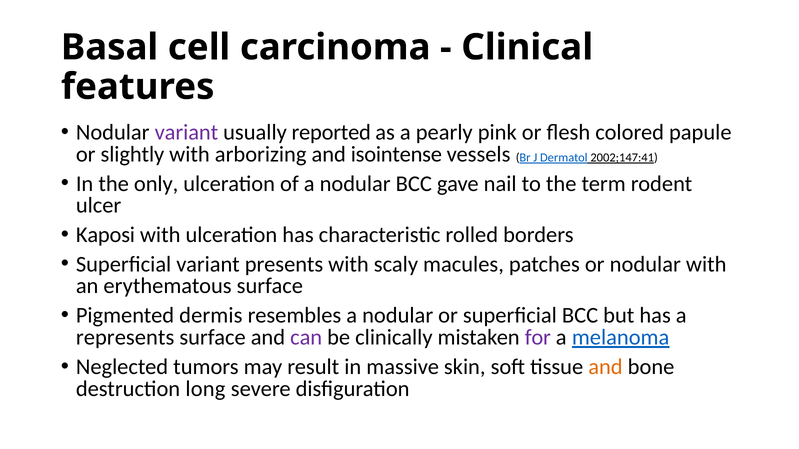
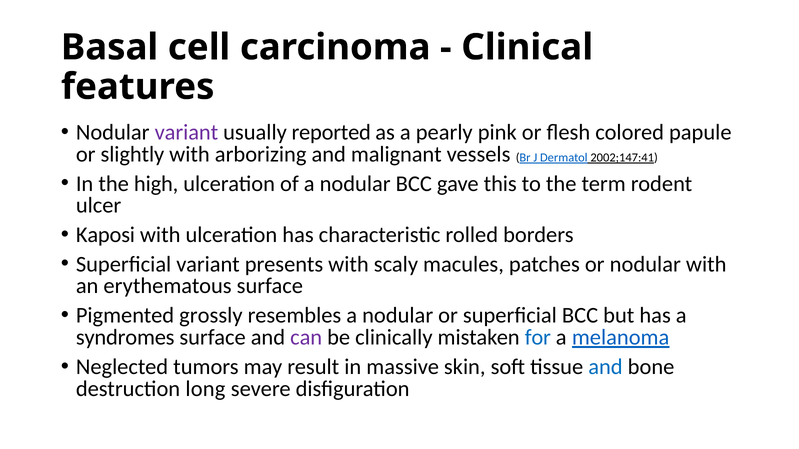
isointense: isointense -> malignant (396, 155)
only: only -> high (156, 184)
nail: nail -> this (500, 184)
dermis: dermis -> grossly (211, 316)
represents: represents -> syndromes (125, 338)
for colour: purple -> blue (538, 338)
and colour: orange -> blue (605, 367)
